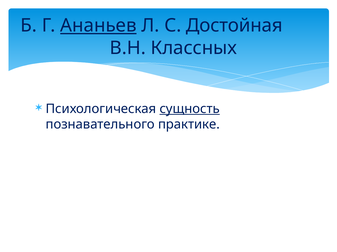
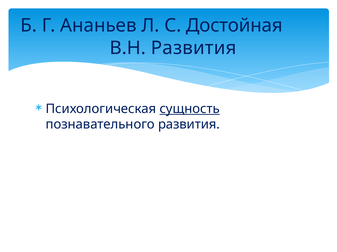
Ананьев underline: present -> none (98, 26)
В.Н Классных: Классных -> Развития (194, 48)
познавательного практике: практике -> развития (189, 125)
